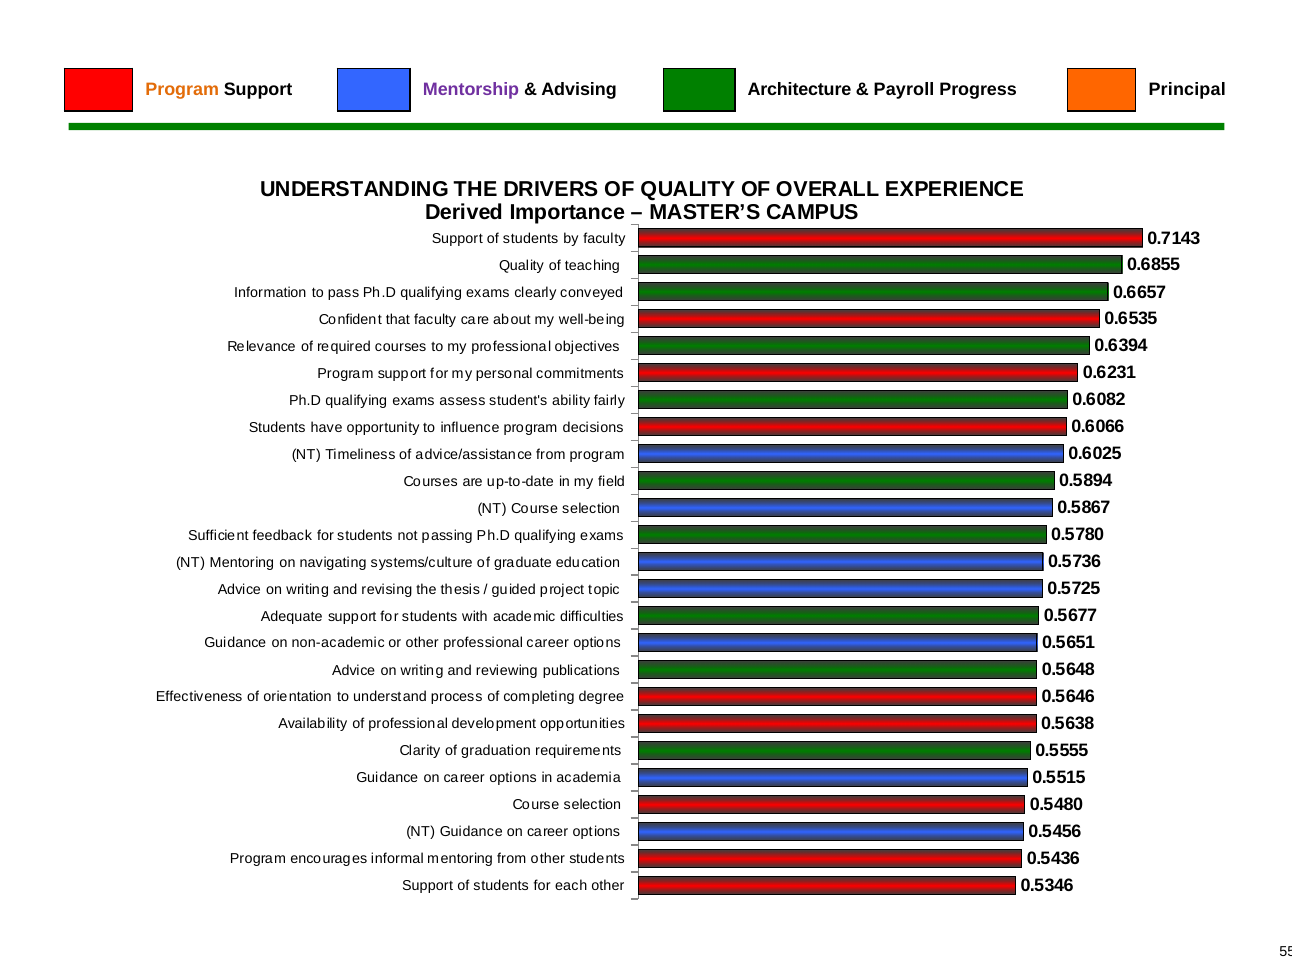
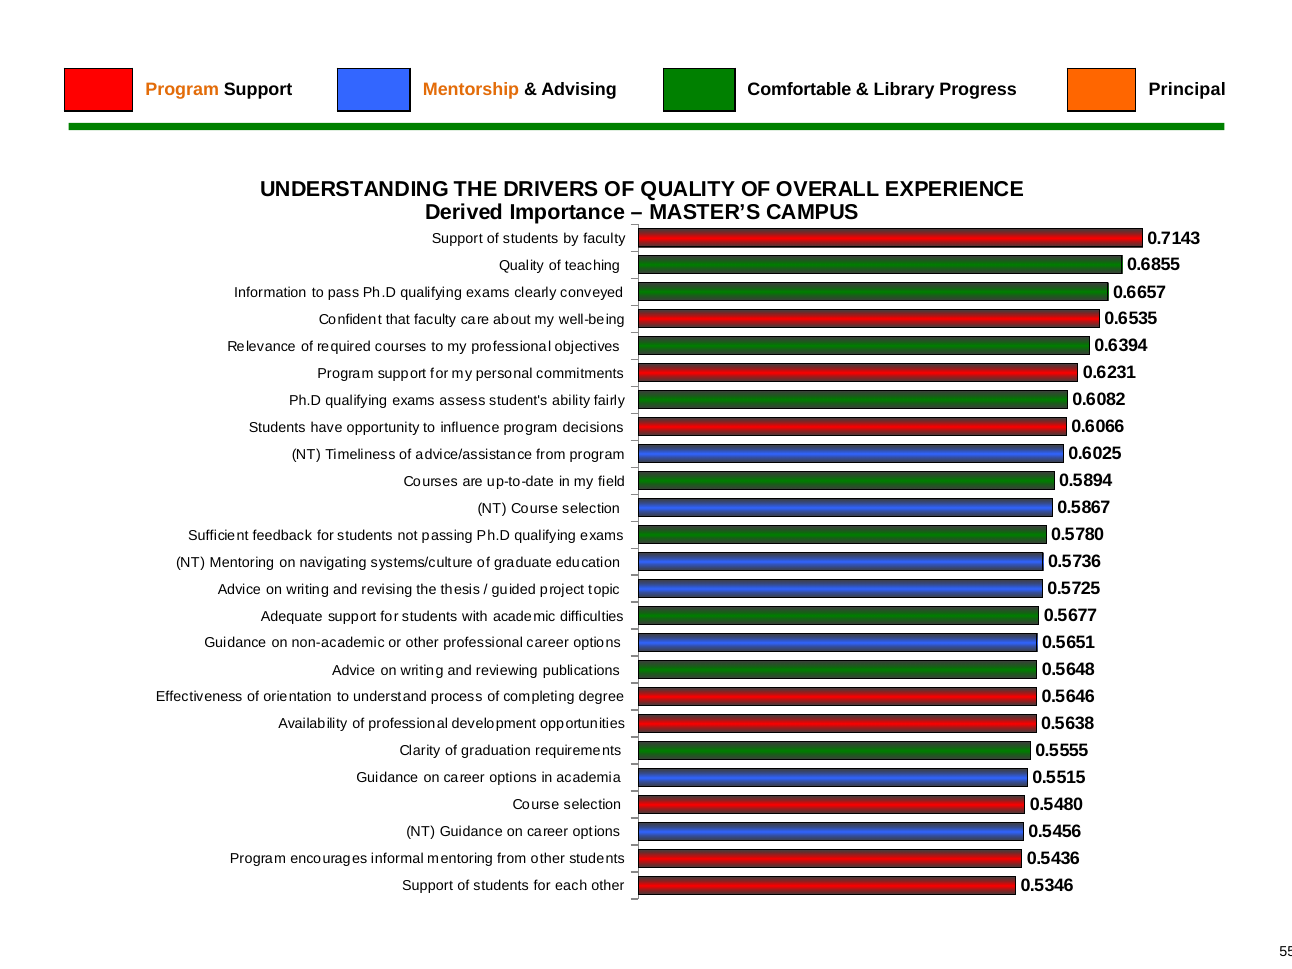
Mentorship colour: purple -> orange (471, 90)
Architecture: Architecture -> Comfortable (799, 90)
Payroll: Payroll -> Library (904, 90)
